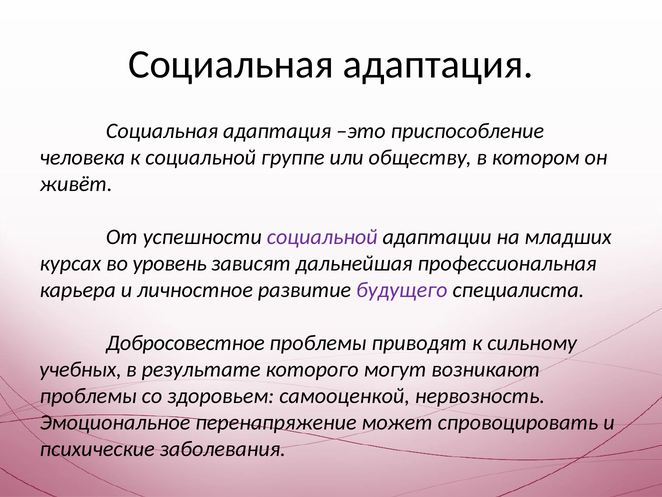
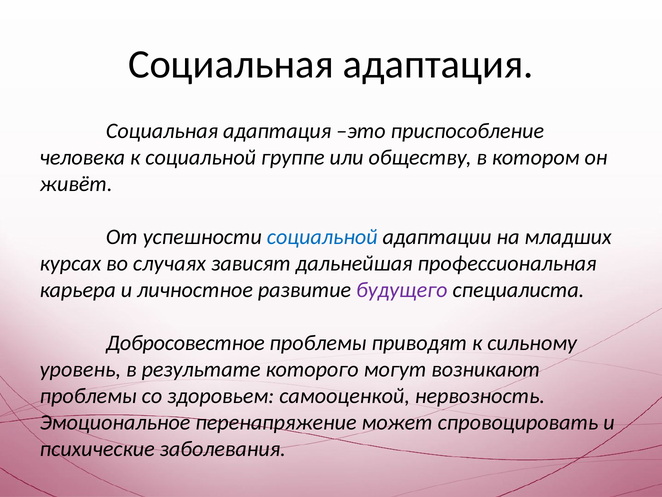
социальной colour: purple -> blue (322, 237)
уровень: уровень -> случаях (169, 263)
учебных: учебных -> уровень (80, 369)
